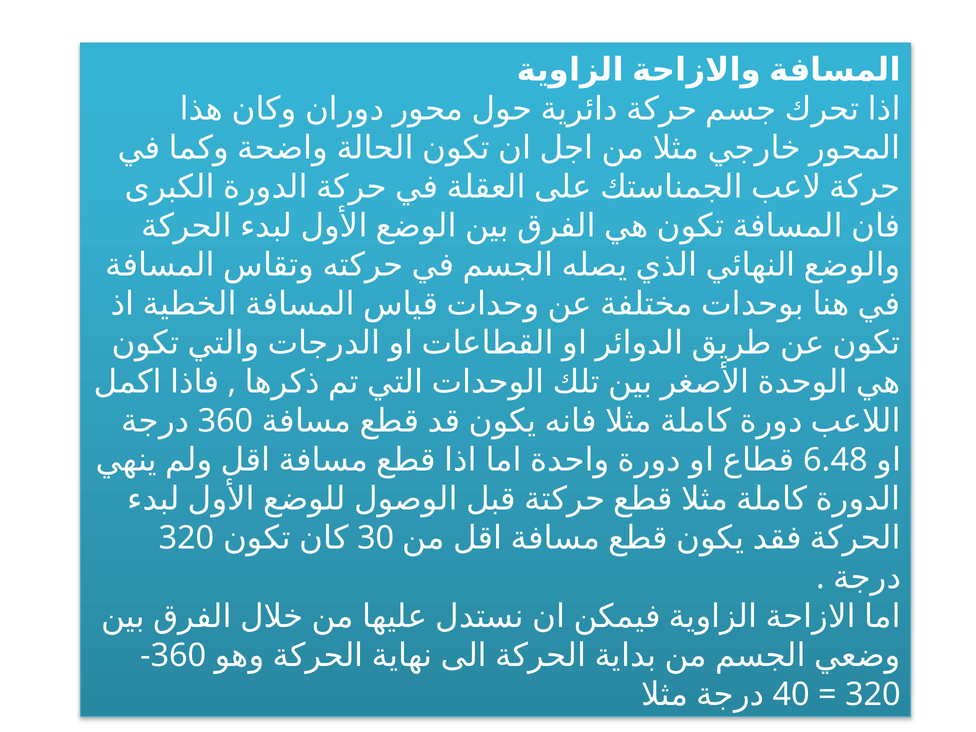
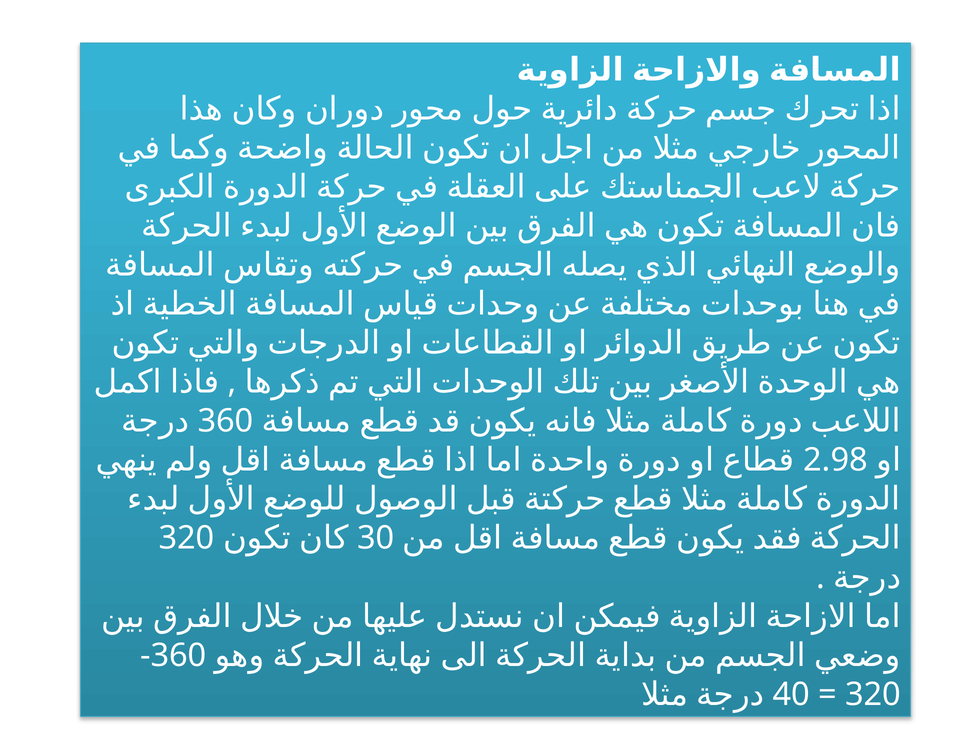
6.48: 6.48 -> 2.98 (836, 460)
